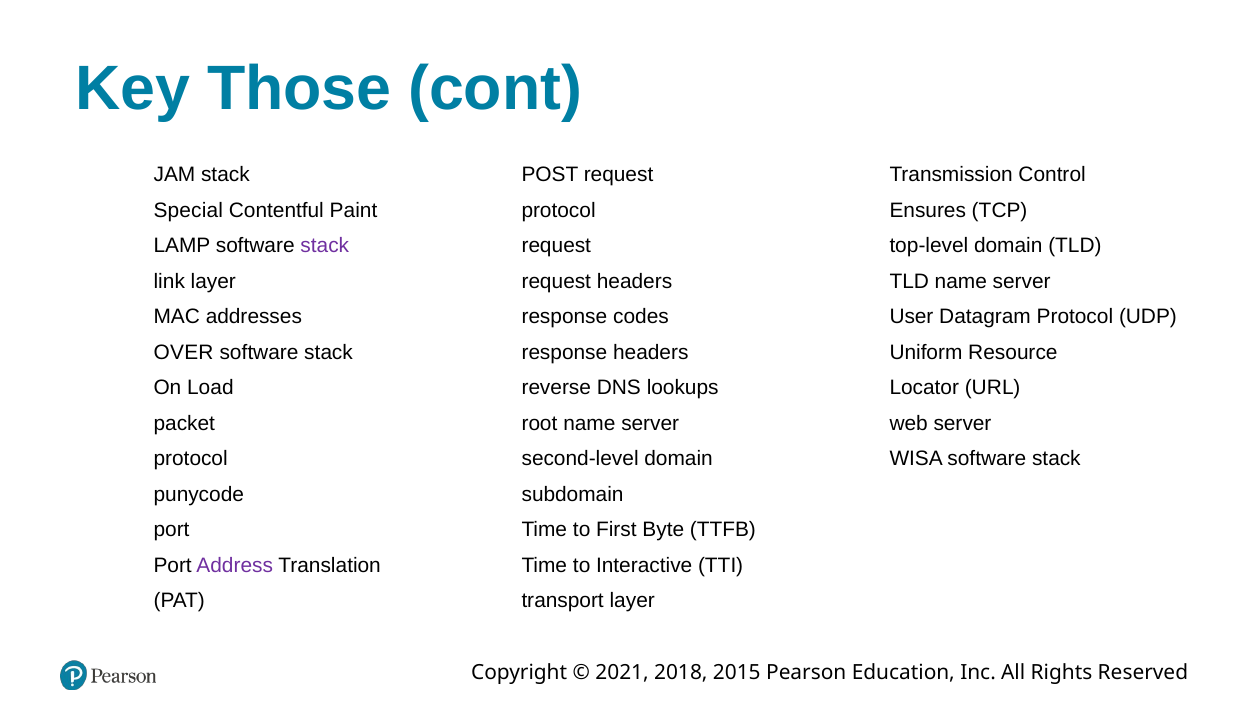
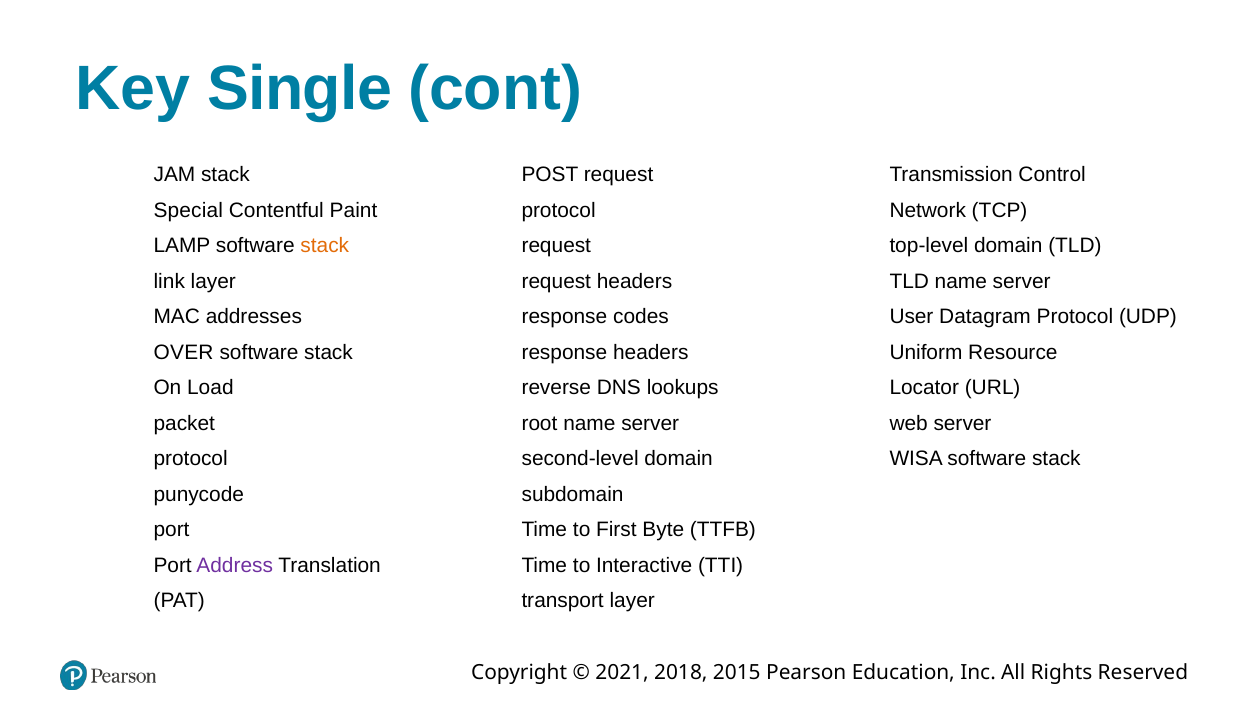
Those: Those -> Single (300, 89)
Ensures: Ensures -> Network (928, 210)
stack colour: purple -> orange (325, 246)
